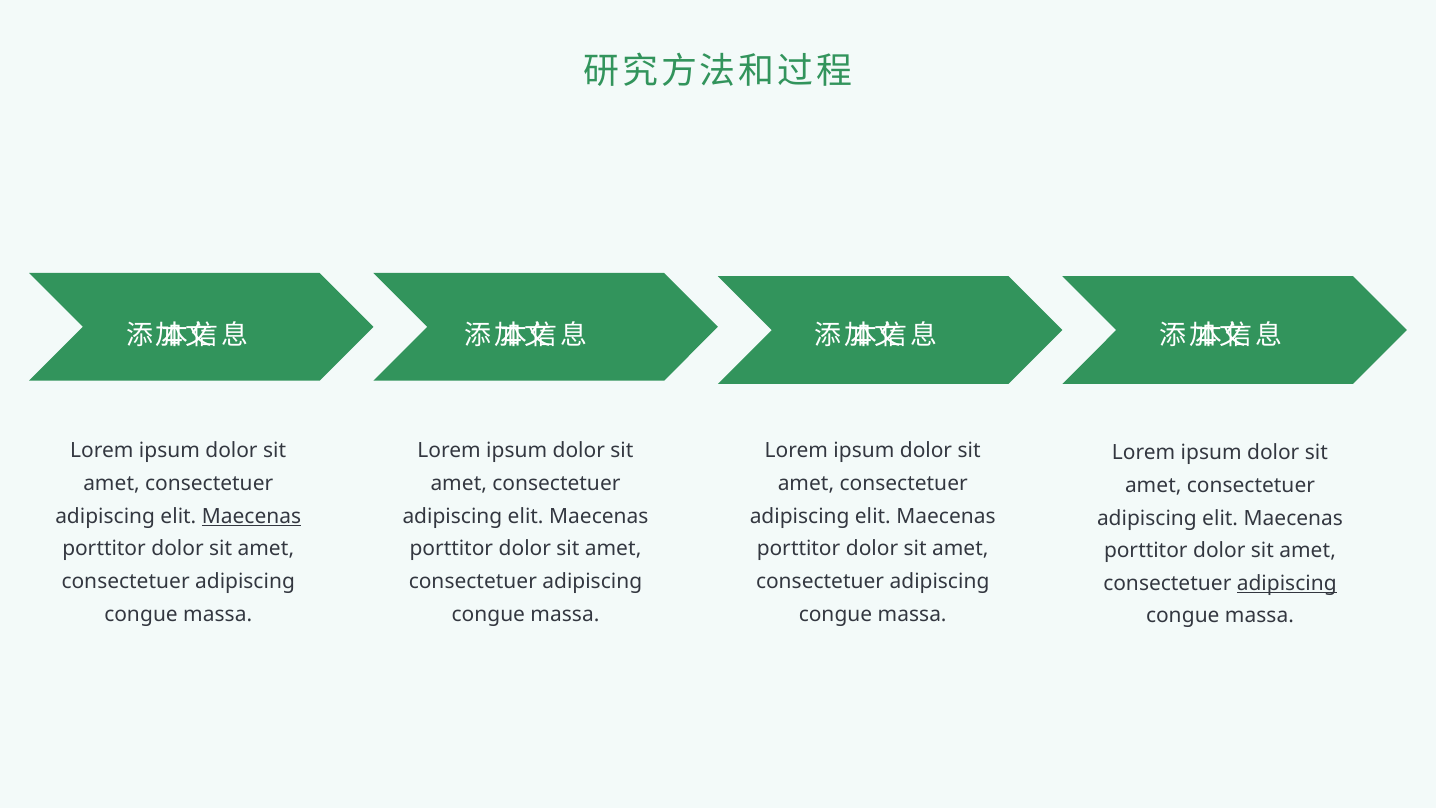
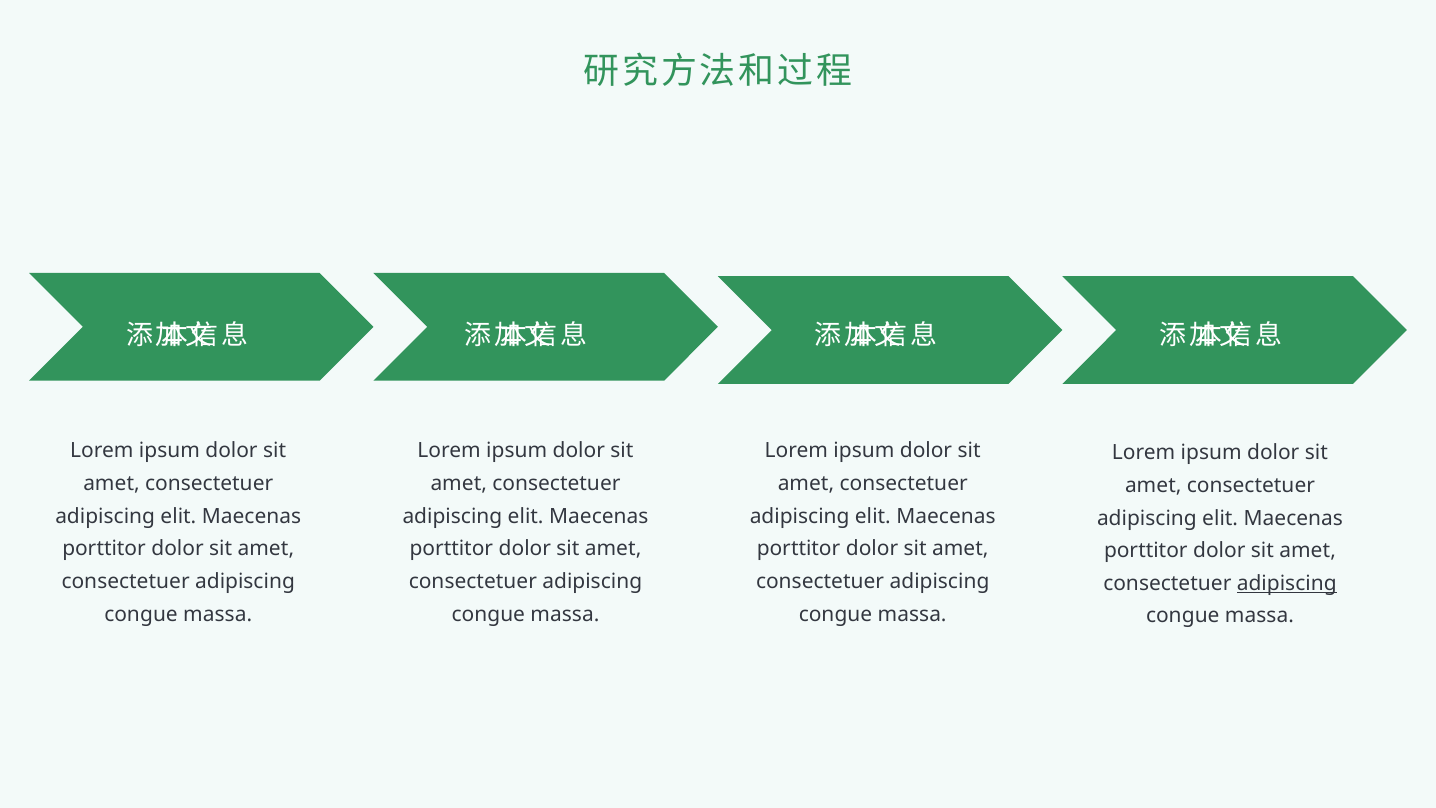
Maecenas underline: present -> none (251, 516)
